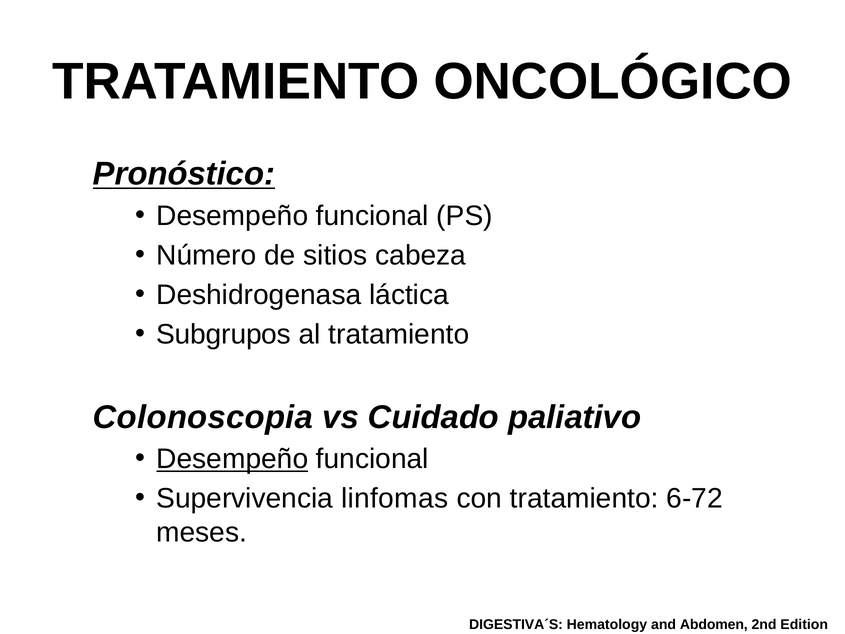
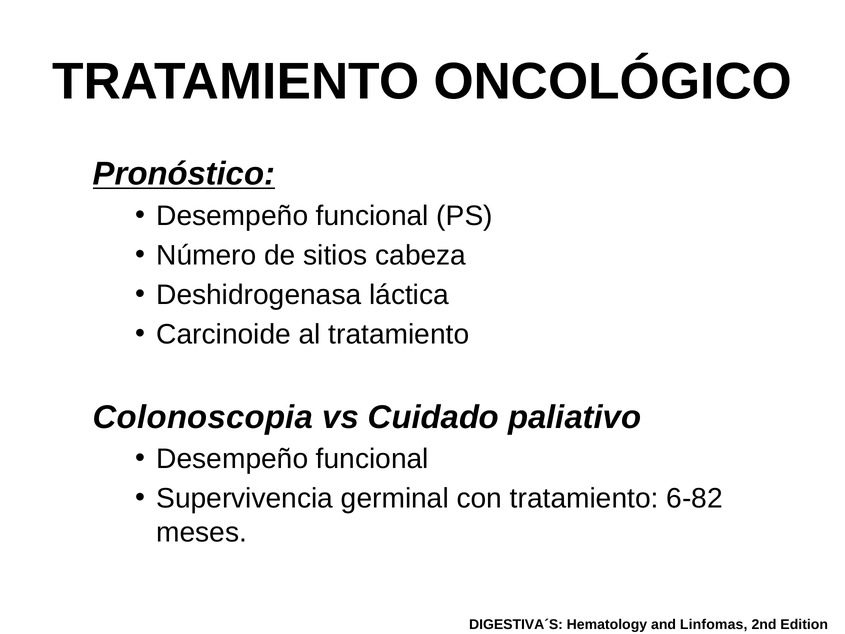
Subgrupos: Subgrupos -> Carcinoide (224, 334)
Desempeño underline: present -> none (232, 459)
linfomas: linfomas -> germinal (395, 498)
6-72: 6-72 -> 6-82 (695, 498)
Abdomen: Abdomen -> Linfomas (714, 624)
